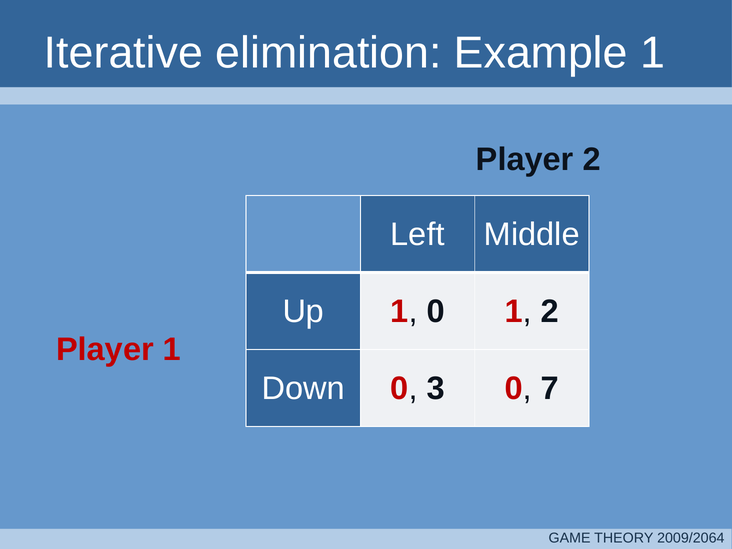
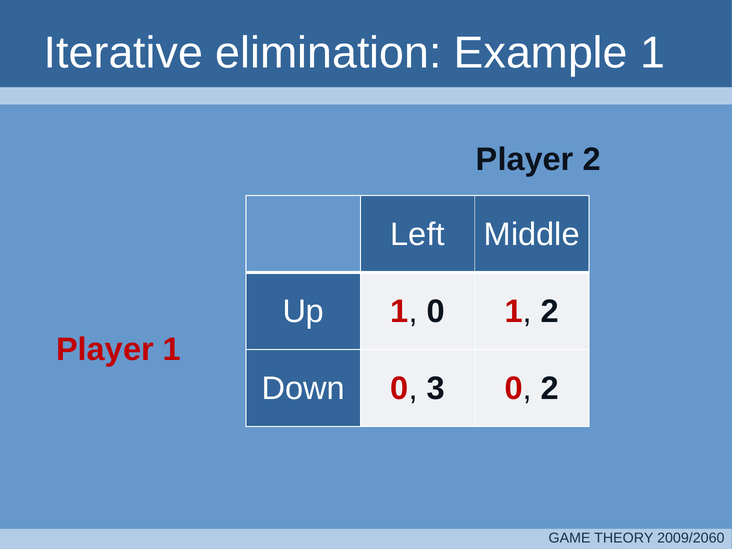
0 7: 7 -> 2 (550, 388)
2009/2064: 2009/2064 -> 2009/2060 (691, 538)
